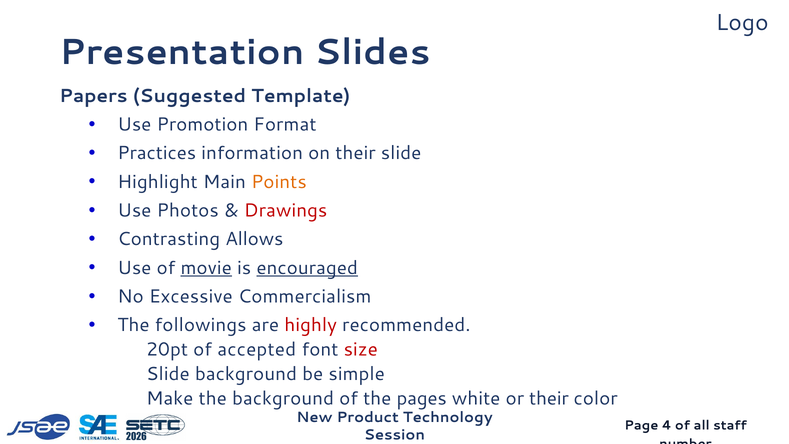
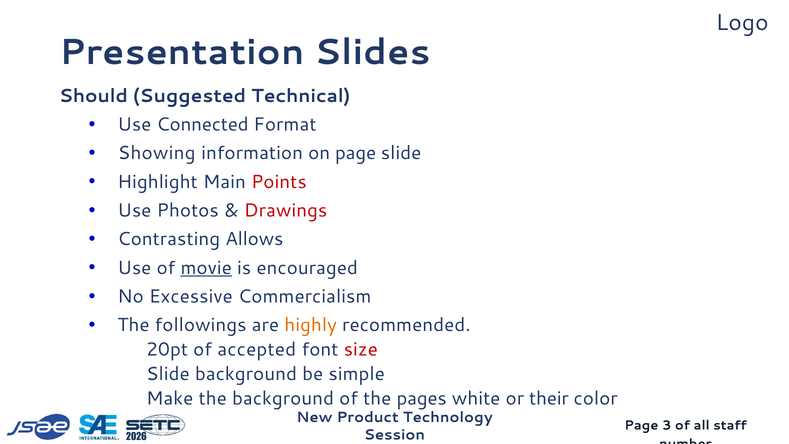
Papers: Papers -> Should (93, 96)
Template: Template -> Technical (301, 96)
Promotion: Promotion -> Connected (203, 125)
Practices: Practices -> Showing (157, 153)
on their: their -> page (356, 153)
Points colour: orange -> red (279, 182)
encouraged underline: present -> none (307, 268)
highly colour: red -> orange (311, 325)
4: 4 -> 3 (667, 425)
